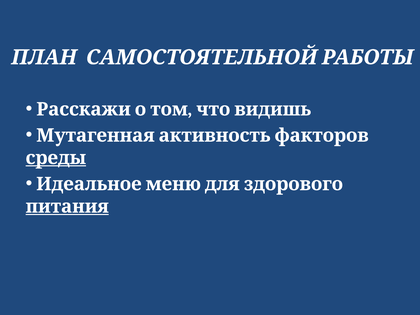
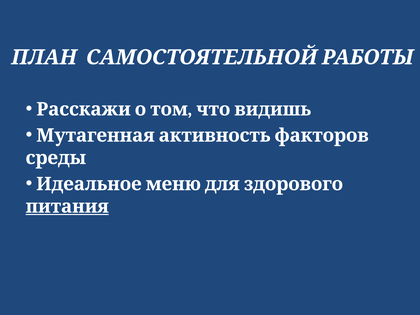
среды underline: present -> none (56, 158)
